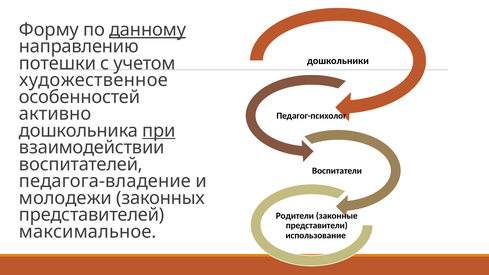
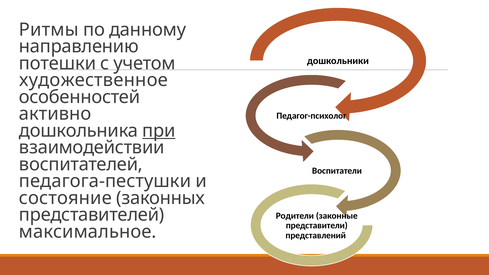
Форму: Форму -> Ритмы (49, 30)
данному underline: present -> none (148, 30)
педагога-владение: педагога-владение -> педагога-пестушки (105, 181)
молодежи: молодежи -> состояние (65, 198)
использование: использование -> представлений (316, 236)
